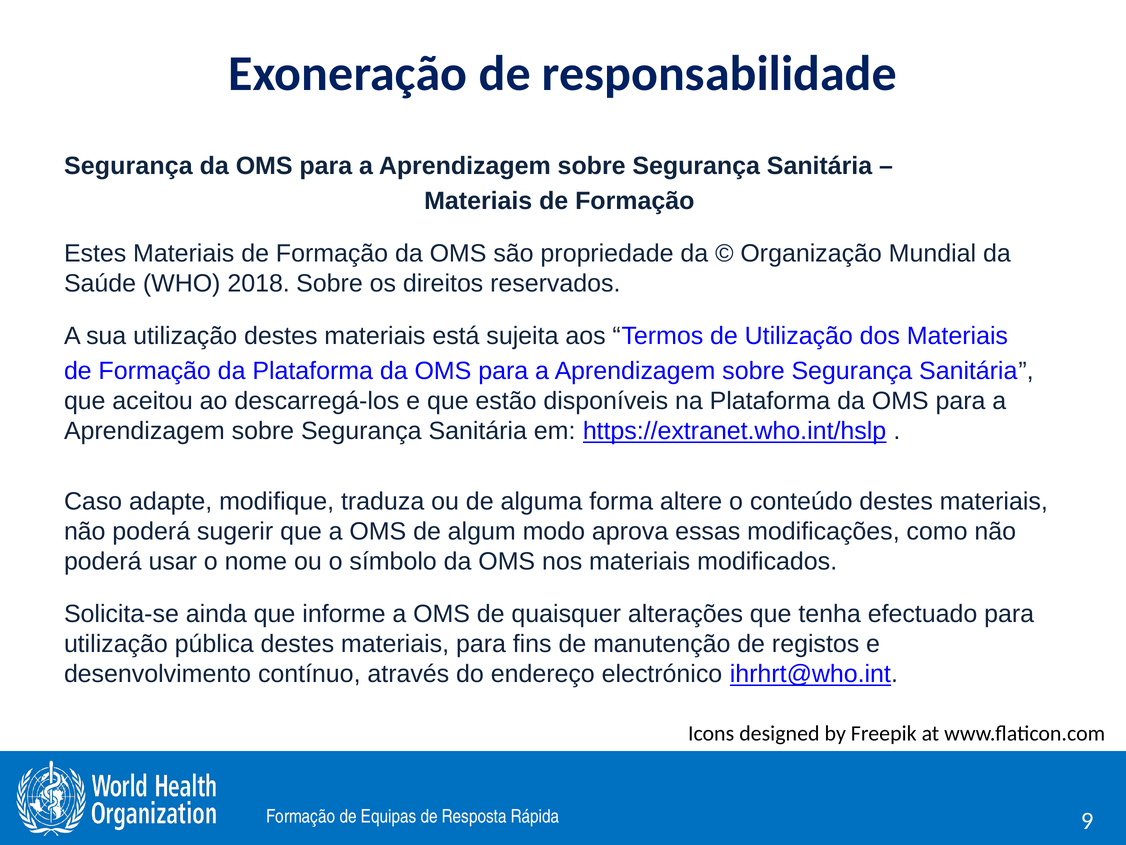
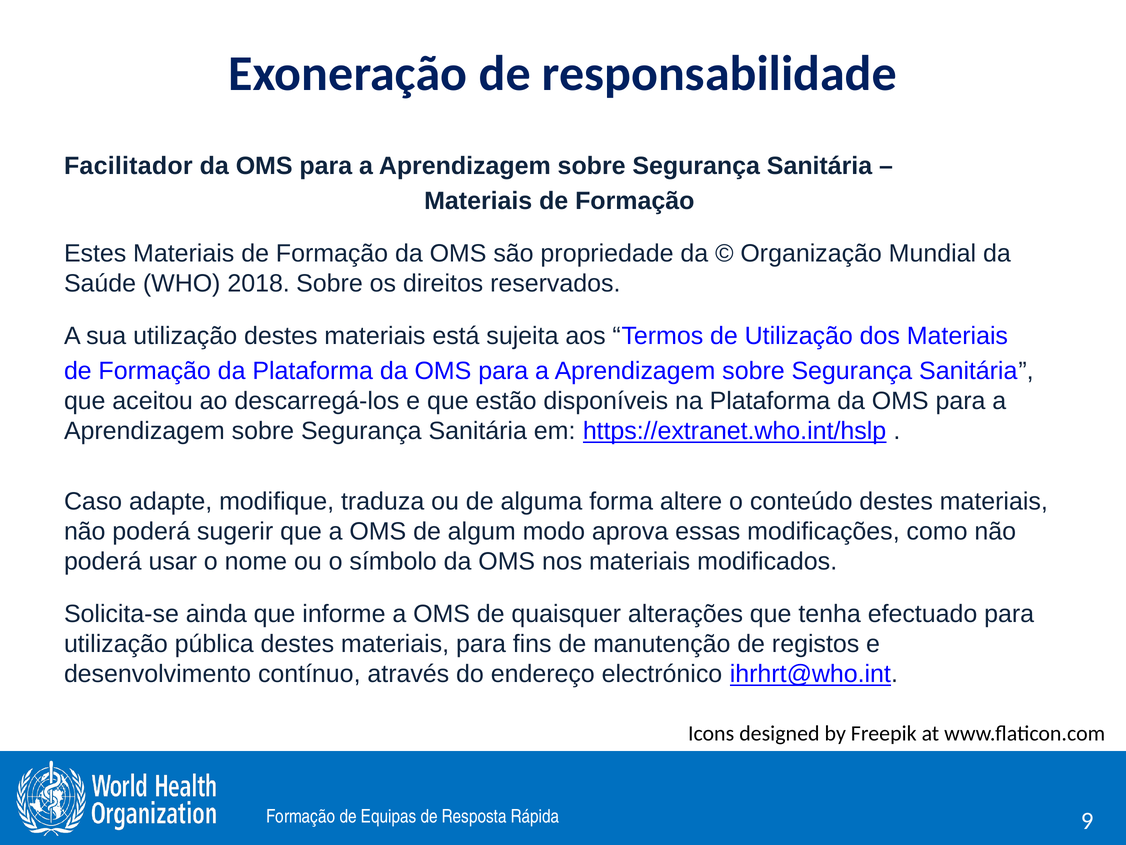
Segurança: Segurança -> Facilitador (128, 166)
